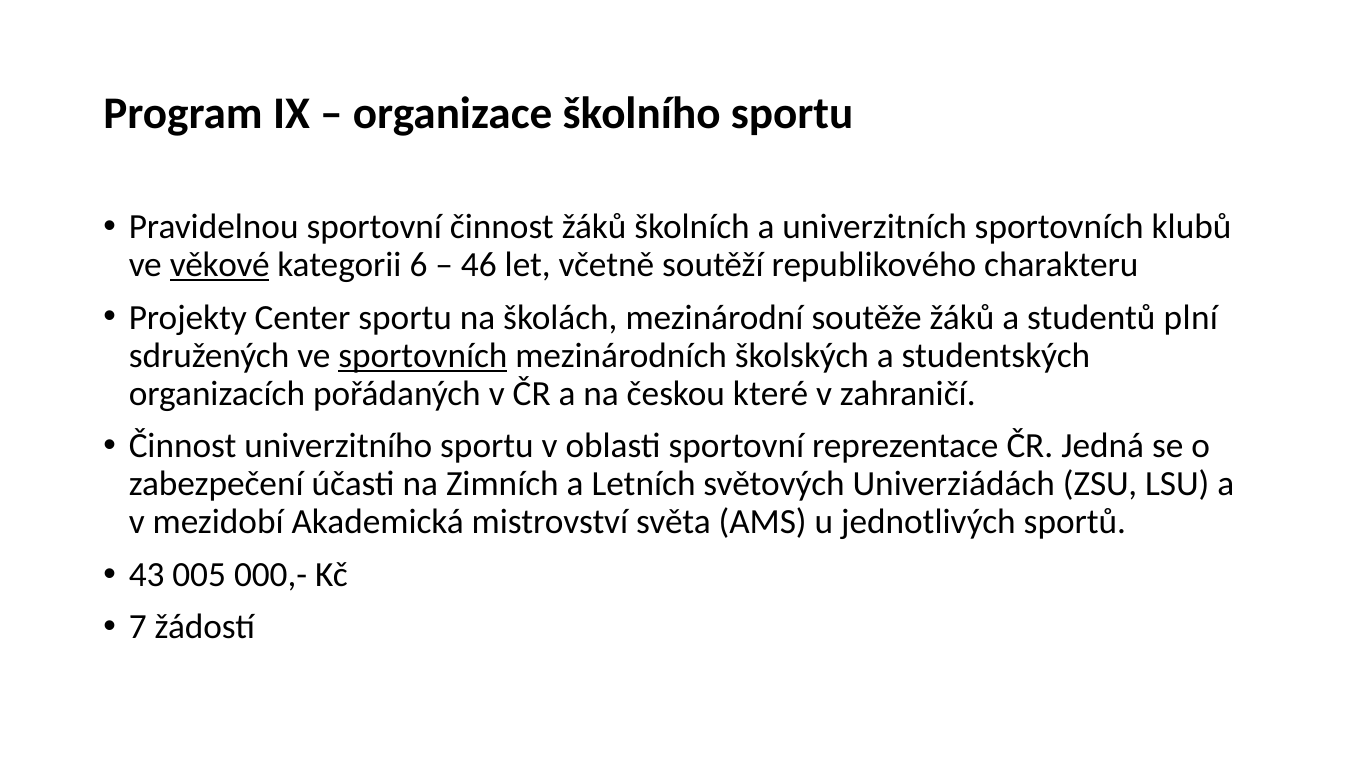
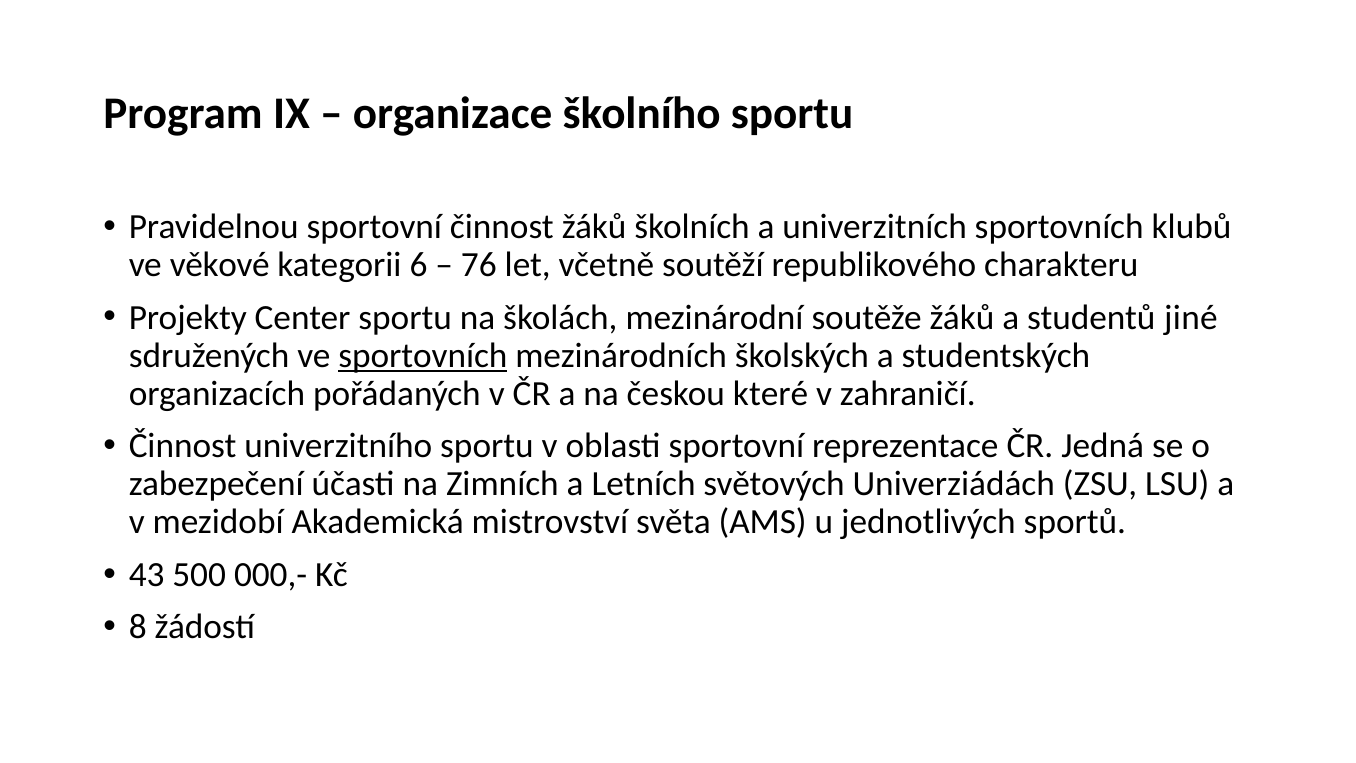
věkové underline: present -> none (220, 265)
46: 46 -> 76 (479, 265)
plní: plní -> jiné (1191, 317)
005: 005 -> 500 (199, 574)
7: 7 -> 8 (138, 627)
